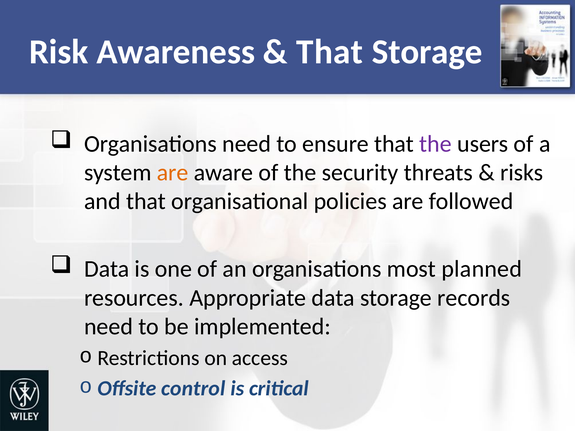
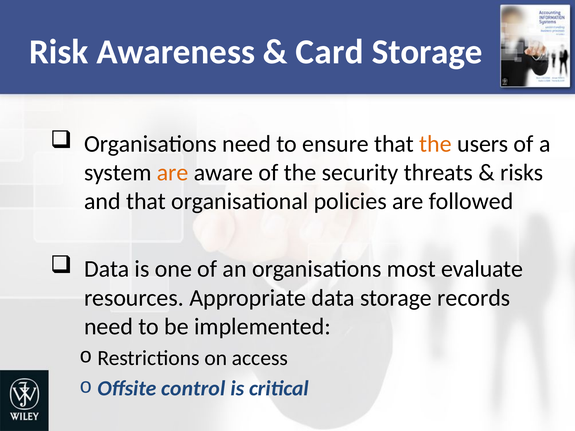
That: That -> Card (330, 52)
the colour: purple -> orange (435, 144)
planned: planned -> evaluate (482, 269)
